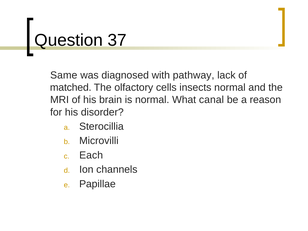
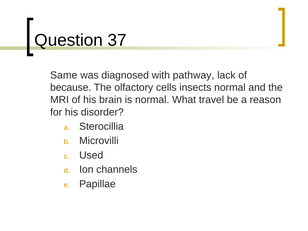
matched: matched -> because (71, 87)
canal: canal -> travel (211, 100)
Each: Each -> Used (91, 155)
